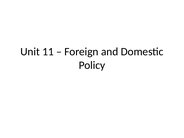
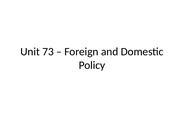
11: 11 -> 73 (48, 52)
